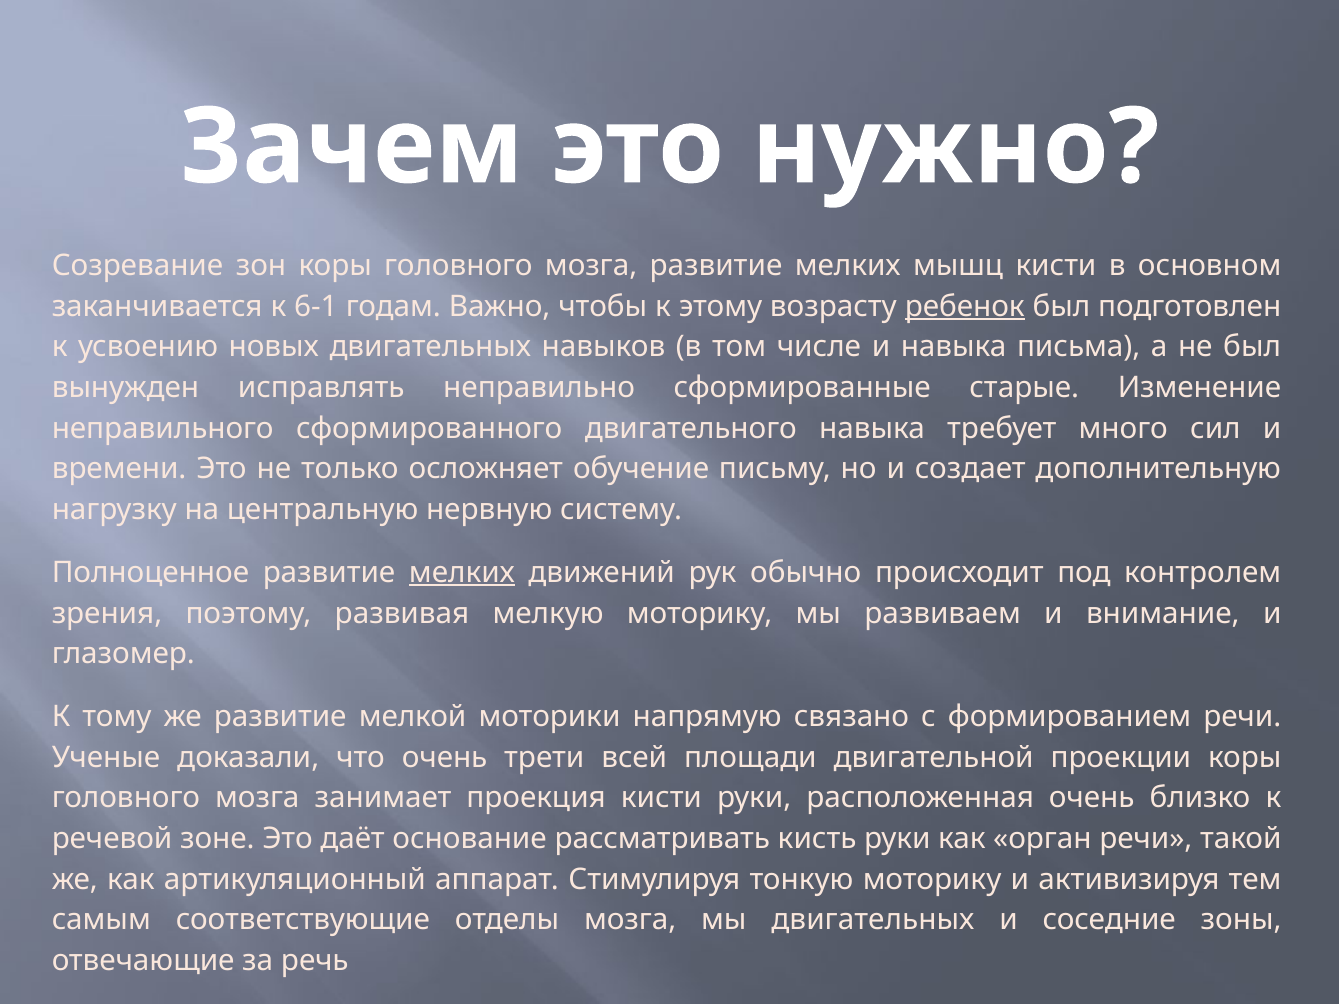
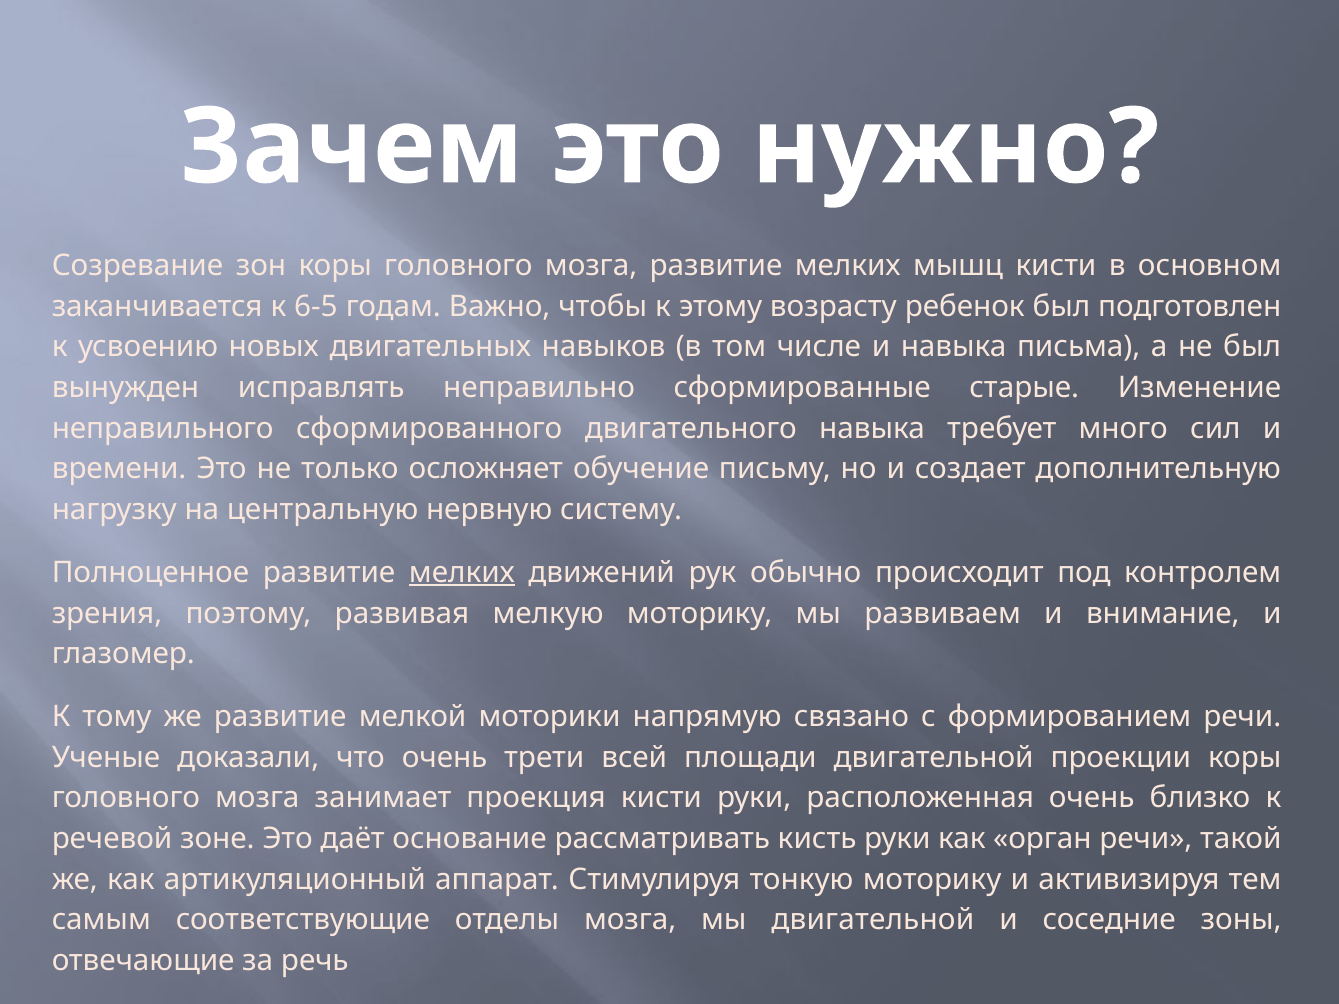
6-1: 6-1 -> 6-5 (316, 307)
ребенок underline: present -> none (965, 307)
мы двигательных: двигательных -> двигательной (873, 920)
